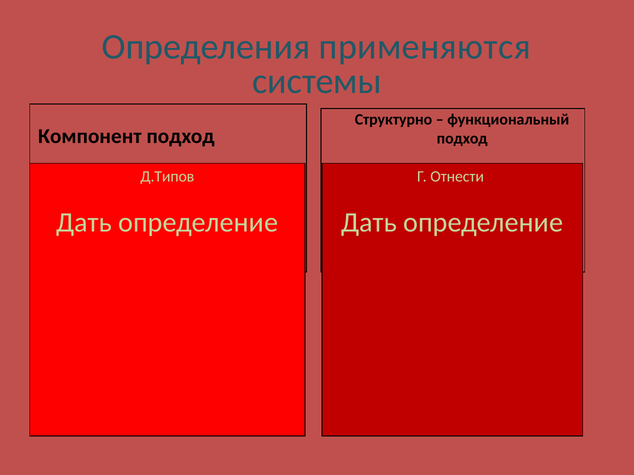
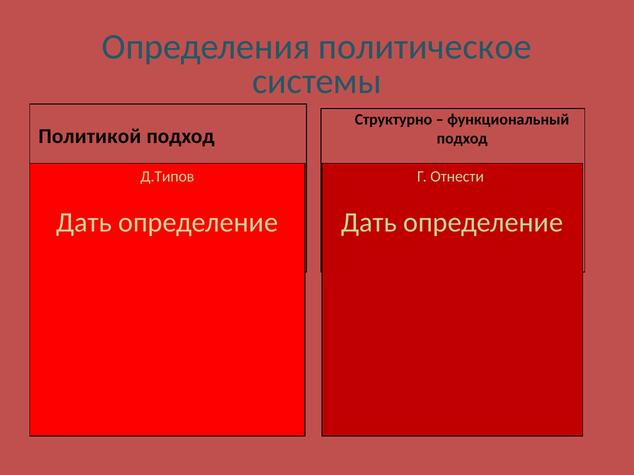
применяются: применяются -> политическое (425, 47)
Компонент: Компонент -> Политикой (90, 136)
